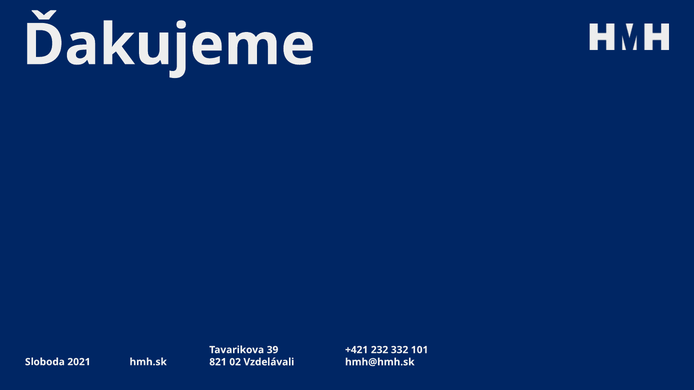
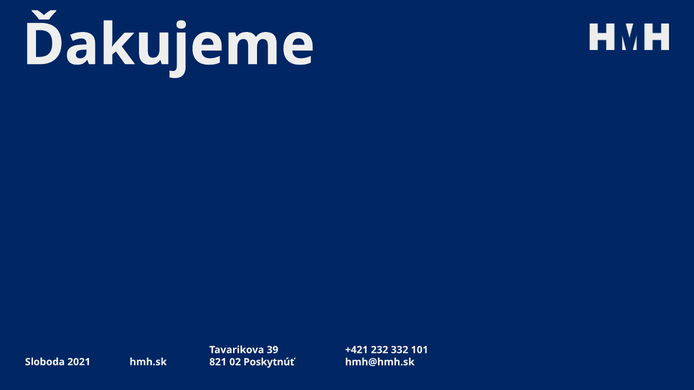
Vzdelávali: Vzdelávali -> Poskytnúť (269, 362)
